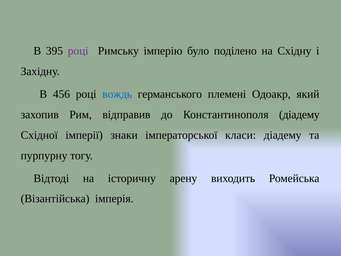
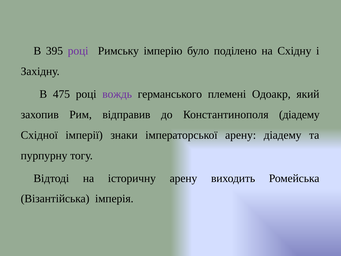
456: 456 -> 475 (61, 94)
вождь colour: blue -> purple (117, 94)
імператорської класи: класи -> арену (241, 135)
